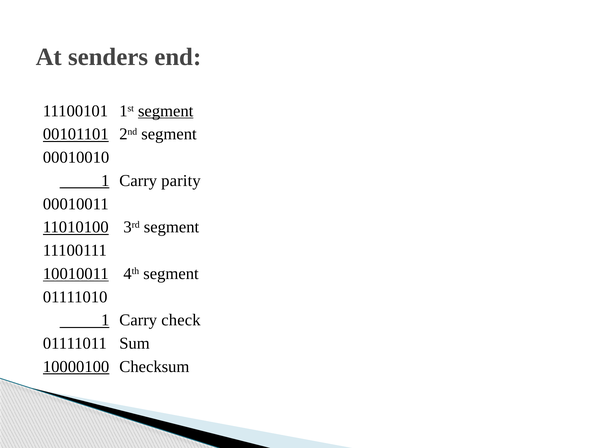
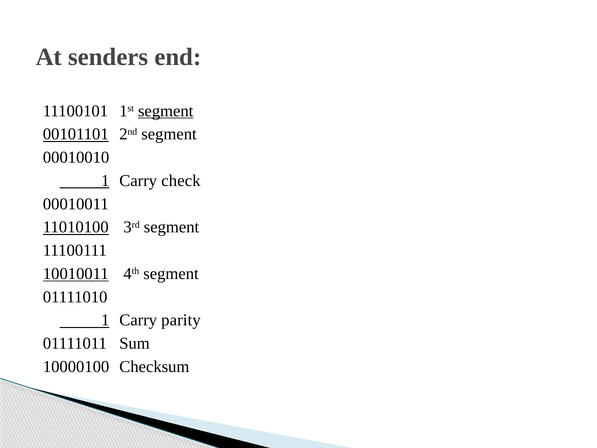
parity: parity -> check (181, 181)
check: check -> parity (181, 320)
10000100 underline: present -> none (76, 366)
